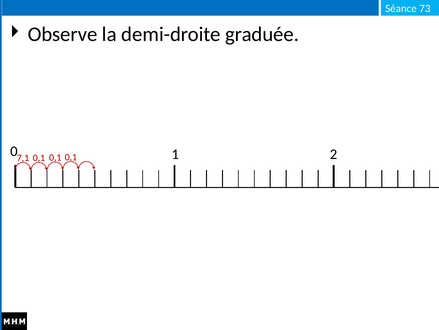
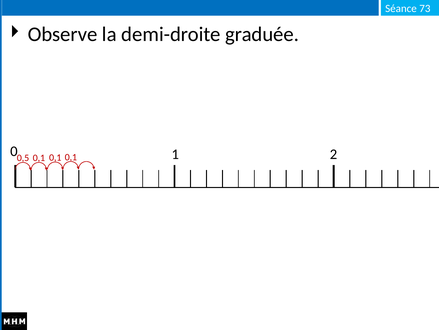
7,1: 7,1 -> 0,5 (23, 158)
